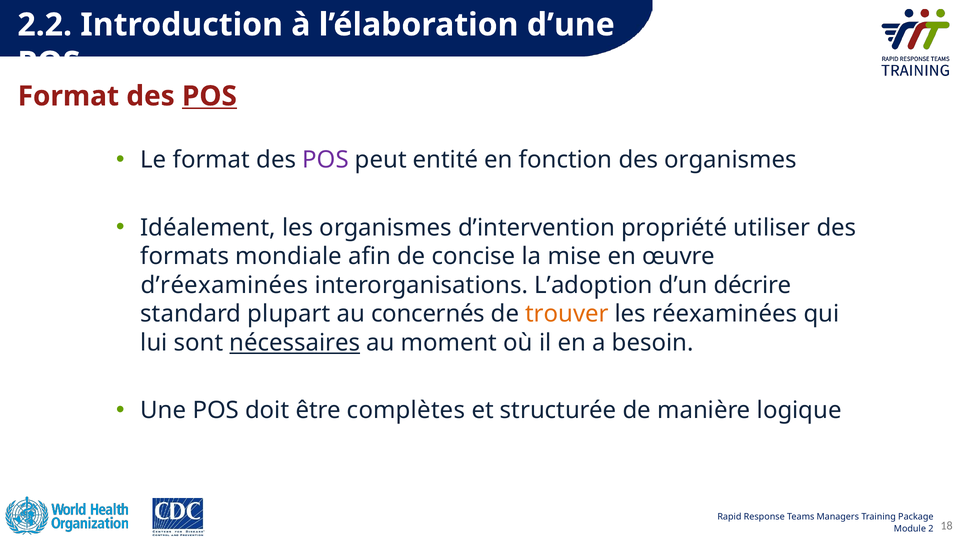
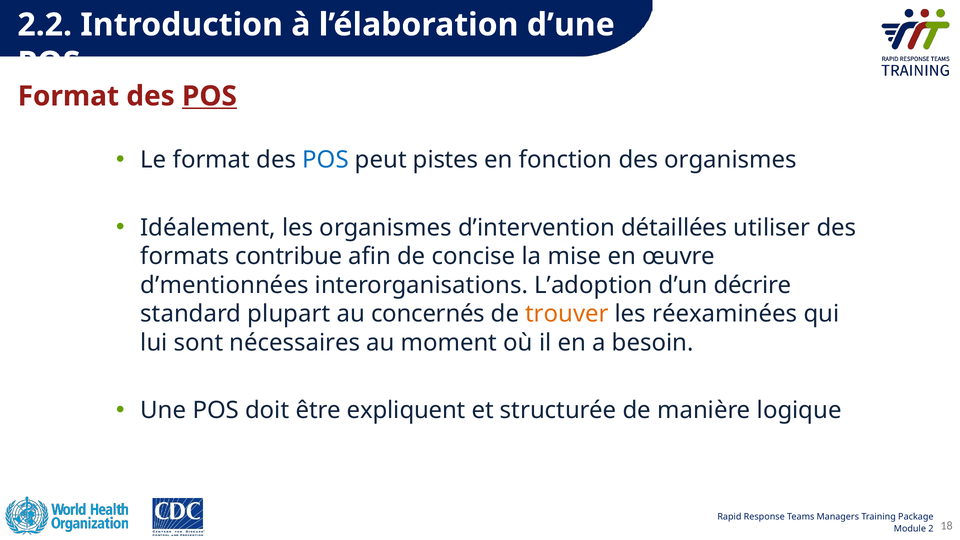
POS colour: purple -> blue (326, 160)
entité: entité -> pistes (446, 160)
propriété: propriété -> détaillées (674, 228)
mondiale: mondiale -> contribue (289, 256)
d’réexaminées: d’réexaminées -> d’mentionnées (225, 285)
nécessaires underline: present -> none (295, 343)
complètes: complètes -> expliquent (406, 410)
